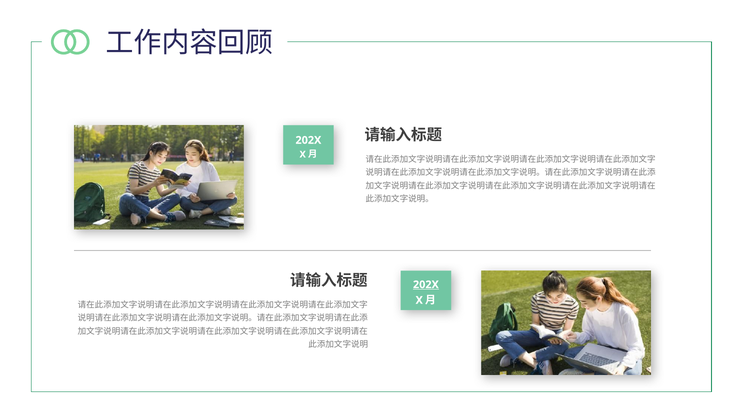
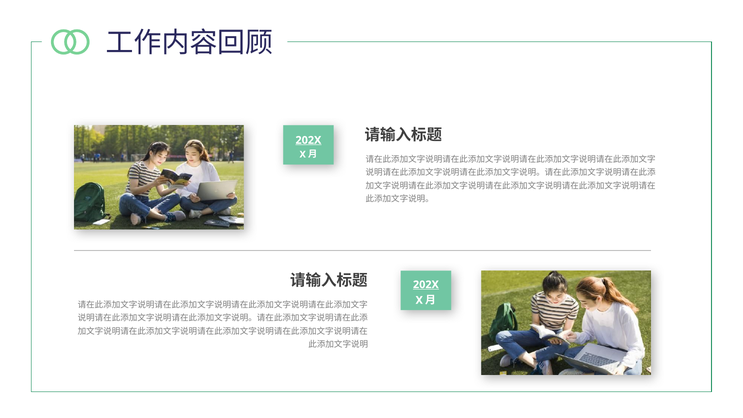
202X underline: none -> present (308, 140)
